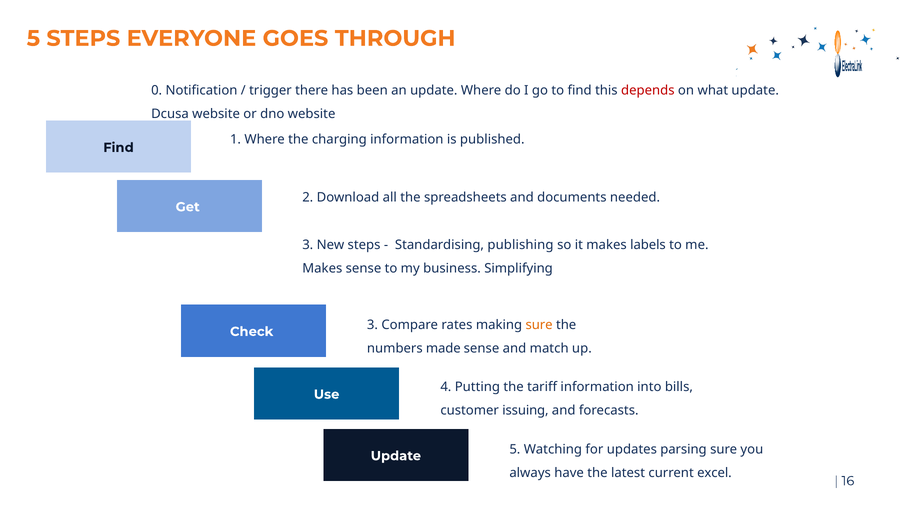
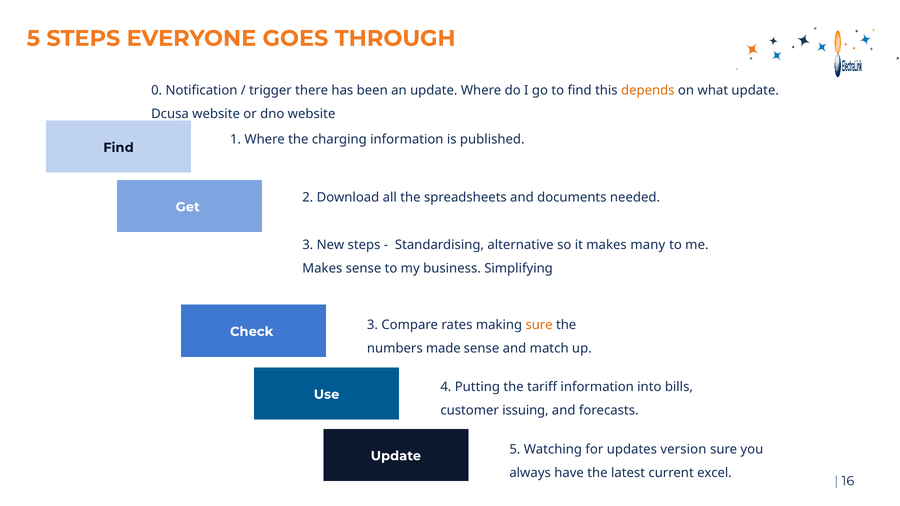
depends colour: red -> orange (648, 90)
publishing: publishing -> alternative (521, 245)
labels: labels -> many (648, 245)
parsing: parsing -> version (683, 450)
